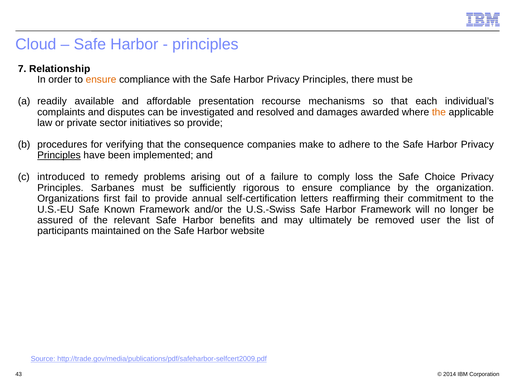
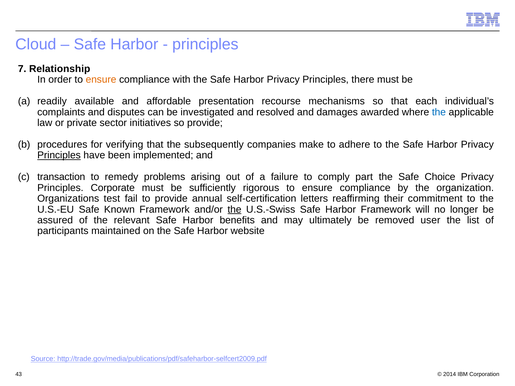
the colour: orange -> blue (439, 112)
consequence: consequence -> subsequently (214, 145)
introduced: introduced -> transaction (61, 177)
loss: loss -> part (364, 177)
Sarbanes: Sarbanes -> Corporate (113, 188)
first: first -> test (112, 199)
the underline: none -> present (234, 210)
